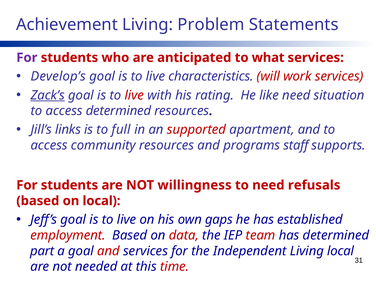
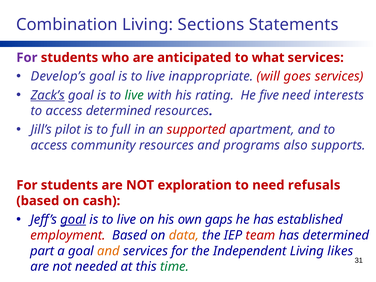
Achievement: Achievement -> Combination (67, 25)
Problem: Problem -> Sections (211, 25)
characteristics: characteristics -> inappropriate (211, 76)
work: work -> goes (297, 76)
live colour: red -> green (134, 95)
like: like -> five (269, 95)
situation: situation -> interests (339, 95)
links: links -> pilot (68, 130)
staff: staff -> also (296, 145)
willingness: willingness -> exploration (195, 185)
on local: local -> cash (101, 201)
goal underline: none -> present (73, 220)
data colour: red -> orange (184, 235)
and colour: red -> orange (108, 251)
Living local: local -> likes (340, 251)
time colour: red -> green (175, 267)
